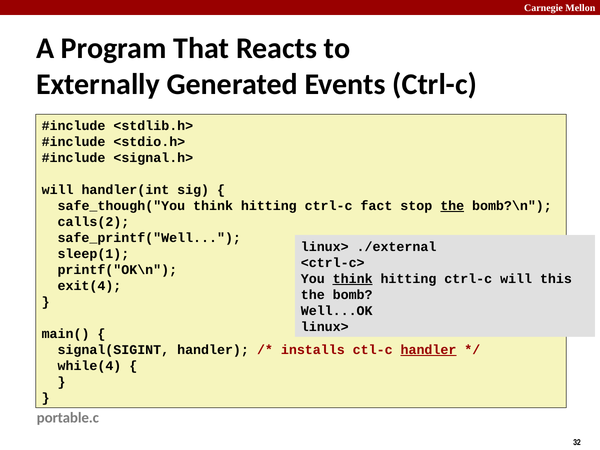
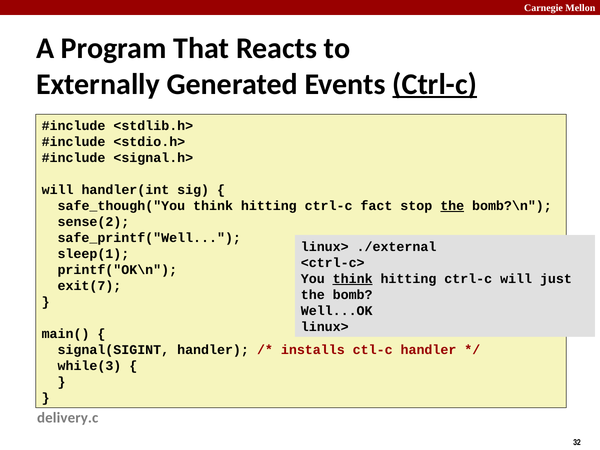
Ctrl-c underline: none -> present (435, 84)
calls(2: calls(2 -> sense(2 (93, 222)
this: this -> just (556, 279)
exit(4: exit(4 -> exit(7 (89, 286)
handler underline: present -> none (428, 350)
while(4: while(4 -> while(3 (89, 366)
portable.c: portable.c -> delivery.c (68, 418)
